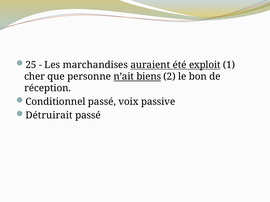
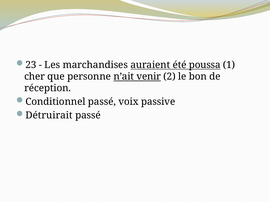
25: 25 -> 23 (31, 65)
exploit: exploit -> poussa (205, 65)
biens: biens -> venir (149, 77)
